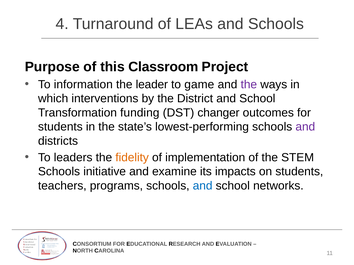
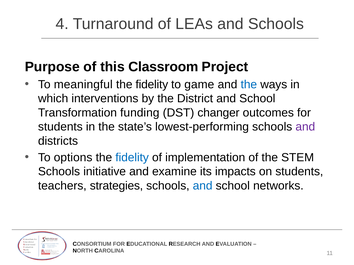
information: information -> meaningful (83, 85)
leader: leader -> fidelity (152, 85)
the colour: purple -> blue (249, 85)
leaders: leaders -> options (73, 158)
fidelity colour: orange -> blue (132, 158)
programs: programs -> strategies (116, 186)
